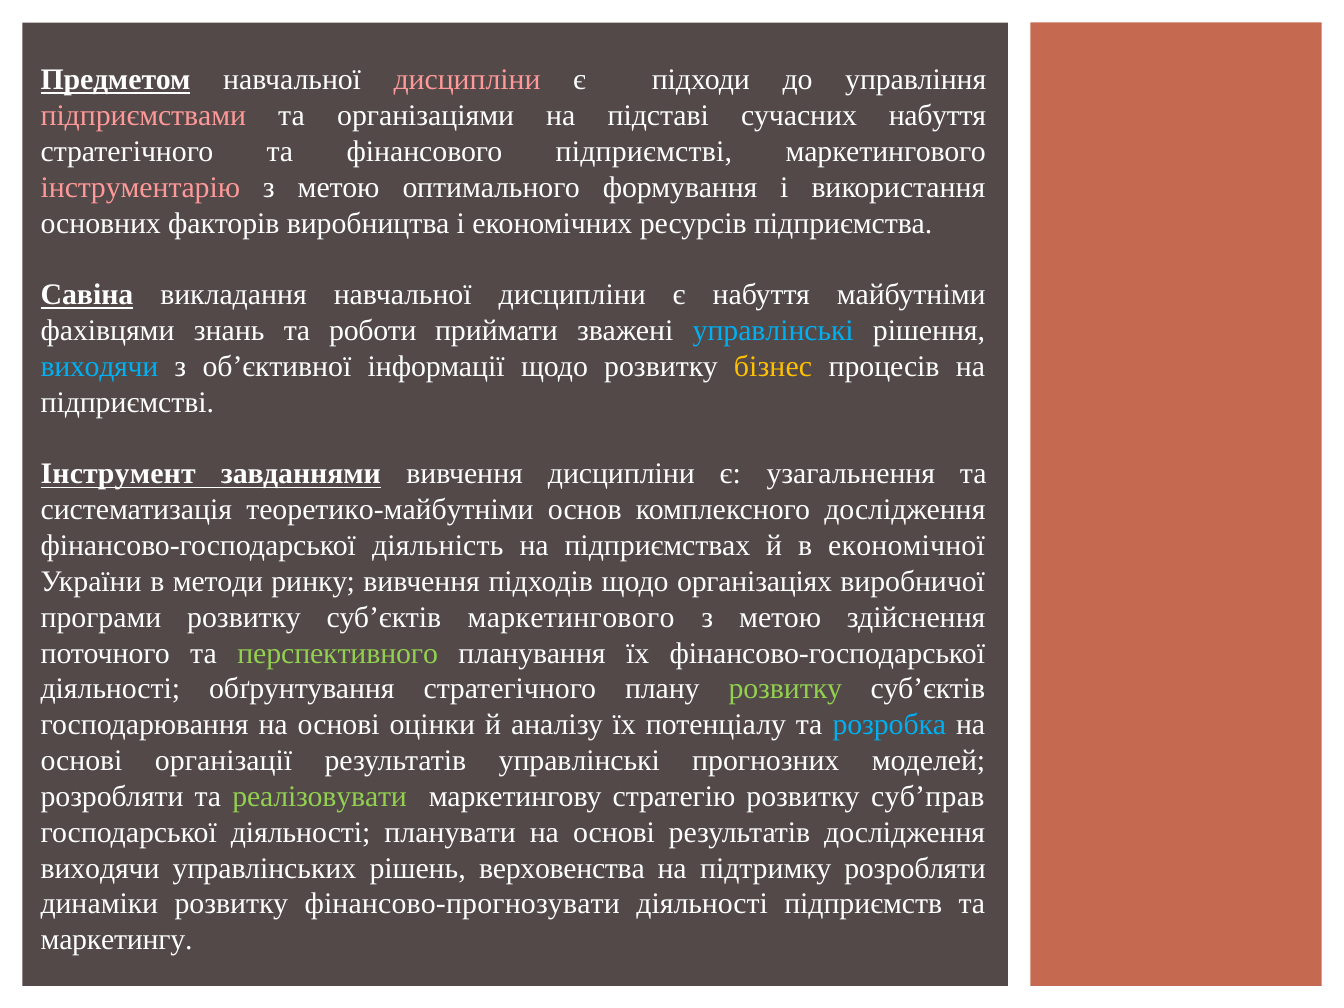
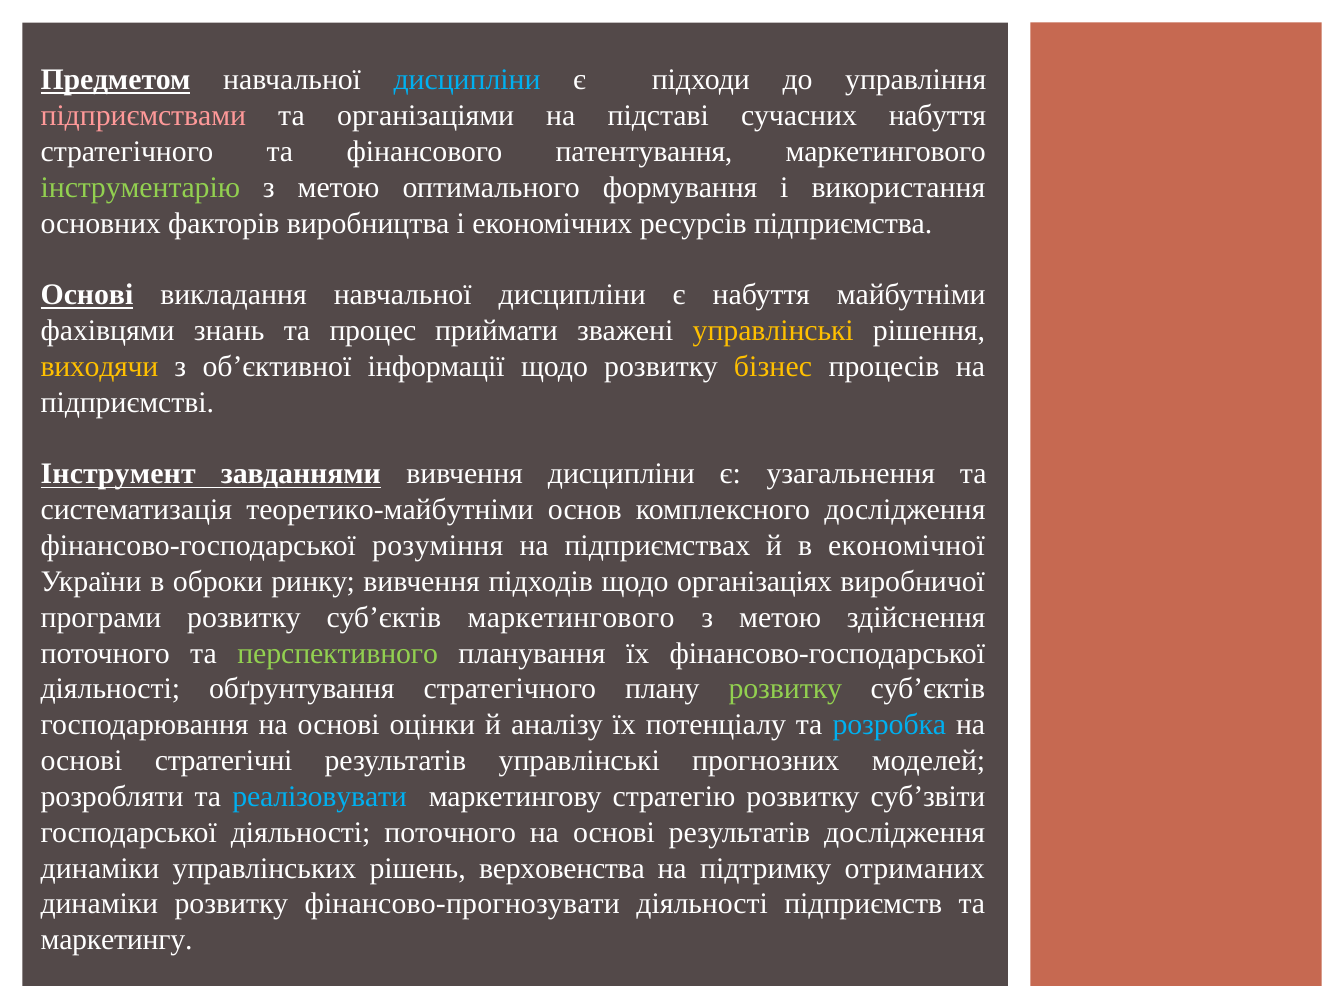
дисципліни colour: pink -> light blue (467, 80)
фінансового підприємстві: підприємстві -> патентування (644, 152)
інструментарію colour: pink -> light green (140, 188)
Савіна: Савіна -> Основі (87, 295)
роботи: роботи -> процес (373, 331)
управлінські colour: light blue -> yellow (773, 331)
виходячи colour: light blue -> yellow (99, 367)
діяльність: діяльність -> розуміння (438, 546)
методи: методи -> оброки (218, 582)
організації: організації -> стратегічні (224, 761)
реалізовувати colour: light green -> light blue (320, 797)
суб’прав: суб’прав -> суб’звіти (928, 797)
діяльності планувати: планувати -> поточного (450, 832)
виходячи: виходячи -> динаміки (100, 868)
підтримку розробляти: розробляти -> отриманих (915, 868)
